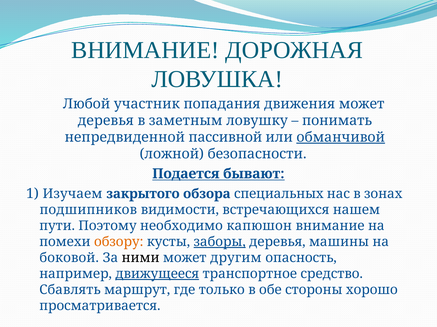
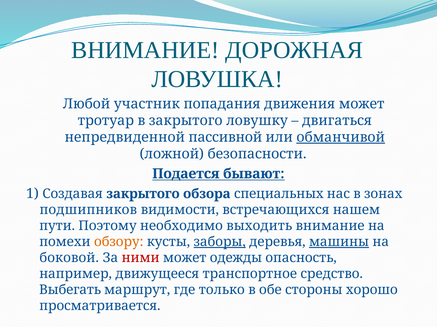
деревья: деревья -> тротуар (106, 121)
в заметным: заметным -> закрытого (186, 121)
понимать: понимать -> двигаться (337, 121)
Изучаем: Изучаем -> Создавая (73, 194)
капюшон: капюшон -> выходить (259, 226)
машины underline: none -> present (339, 242)
ними colour: black -> red (141, 258)
другим: другим -> одежды (236, 258)
движущееся underline: present -> none (157, 274)
Сбавлять: Сбавлять -> Выбегать (70, 290)
